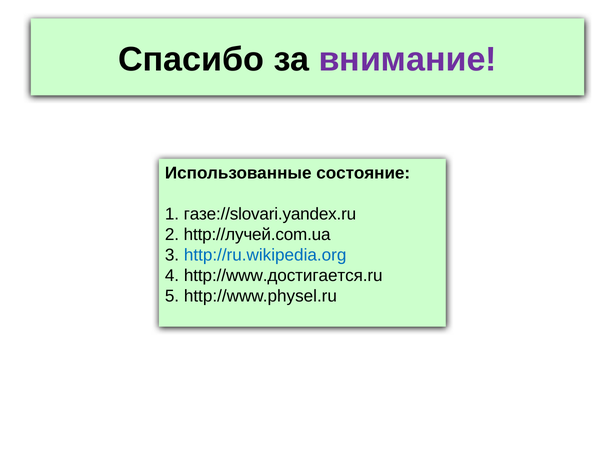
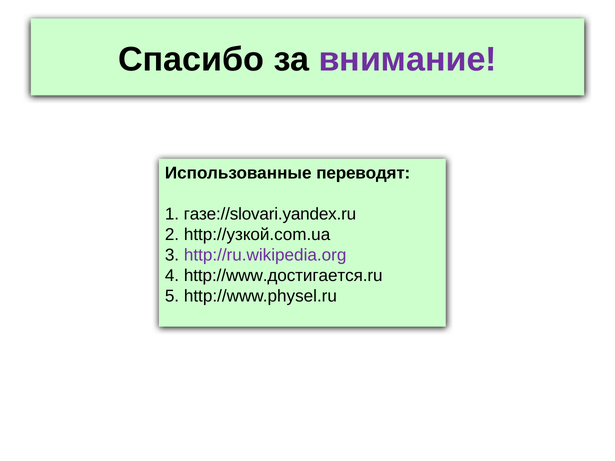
состояние: состояние -> переводят (363, 173)
http://лучей.com.ua: http://лучей.com.ua -> http://узкой.com.ua (257, 235)
http://ru.wikipedia.org colour: blue -> purple (265, 255)
